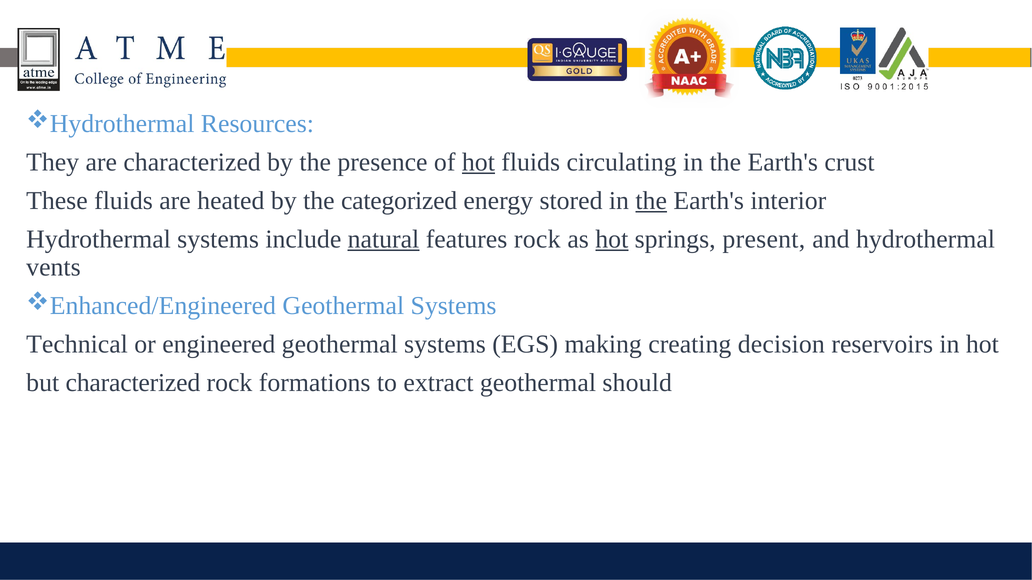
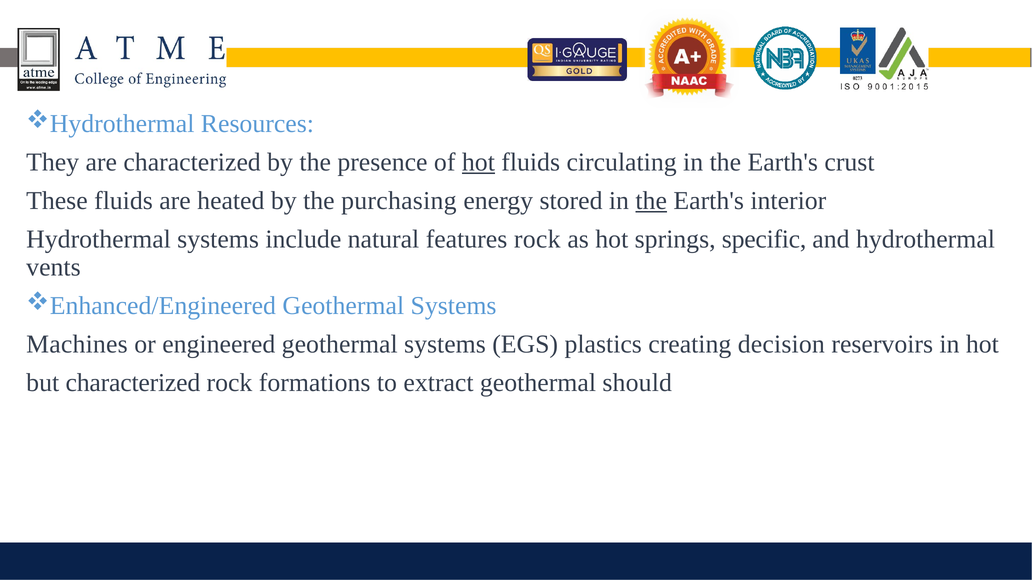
categorized: categorized -> purchasing (399, 201)
natural underline: present -> none (383, 240)
hot underline: present -> none (612, 240)
present: present -> specific (764, 240)
Technical: Technical -> Machines (77, 345)
making: making -> plastics (603, 345)
